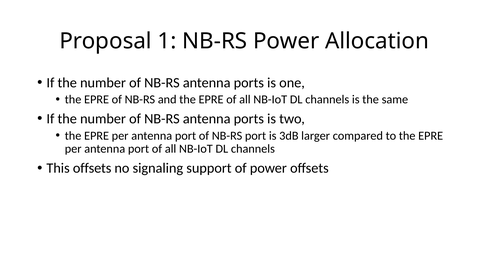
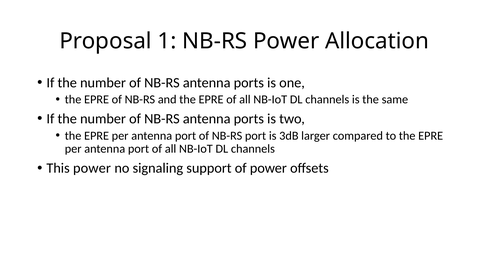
This offsets: offsets -> power (92, 168)
